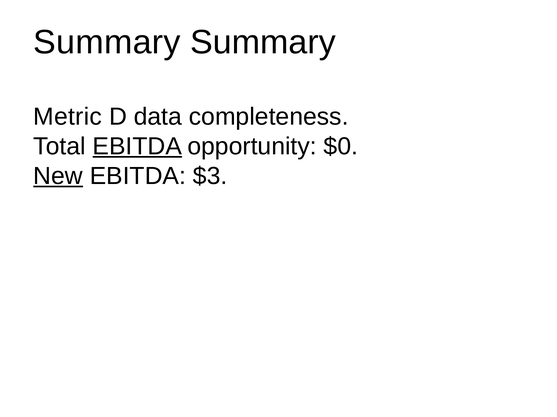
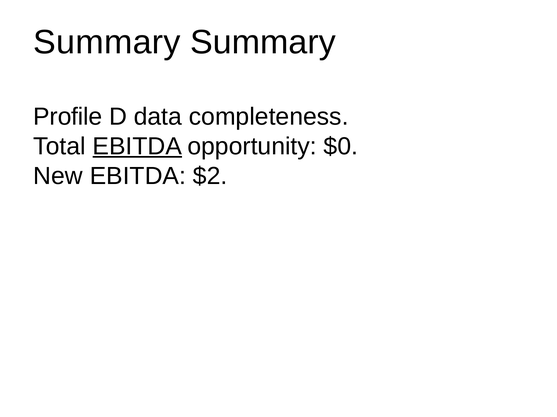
Metric: Metric -> Profile (68, 117)
New underline: present -> none (58, 176)
$3: $3 -> $2 (210, 176)
